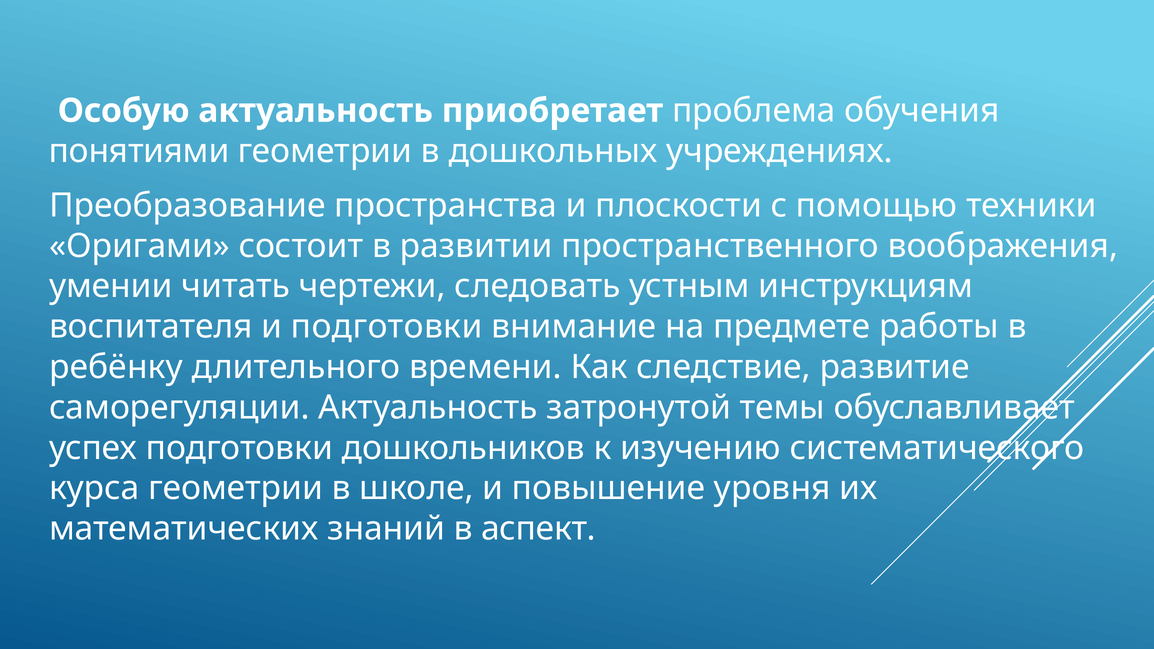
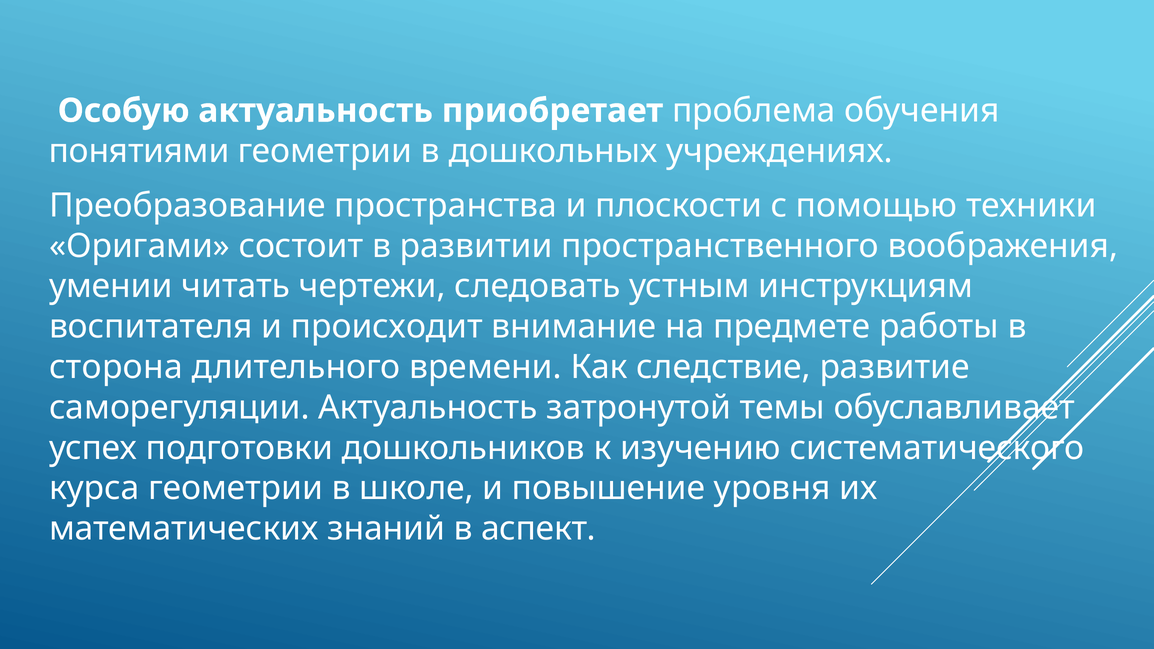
и подготовки: подготовки -> происходит (387, 327)
ребёнку: ребёнку -> сторона (116, 367)
